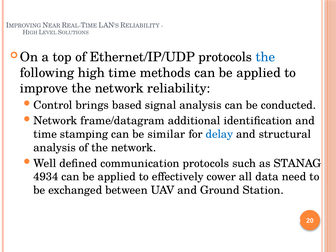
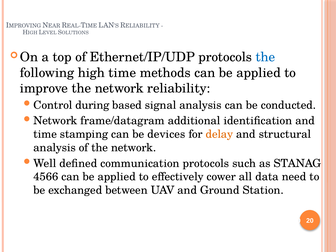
brings: brings -> during (92, 105)
similar: similar -> devices (166, 134)
delay colour: blue -> orange (219, 134)
4934: 4934 -> 4566 (46, 177)
